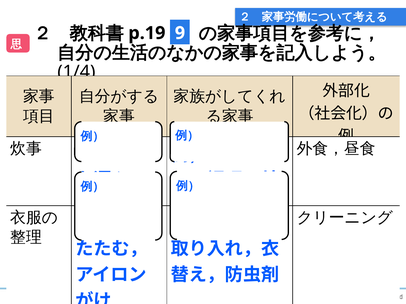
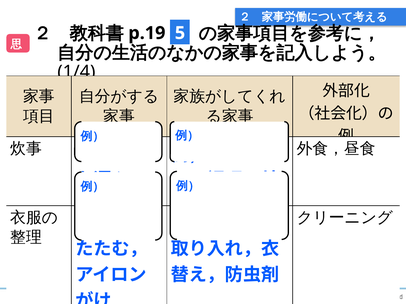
9: 9 -> 5 (180, 33)
